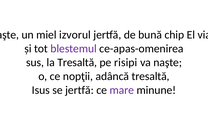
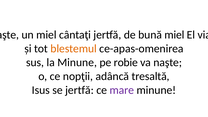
izvorul: izvorul -> cântaţi (75, 35)
bună chip: chip -> miel (174, 35)
blestemul colour: purple -> orange (74, 49)
la Tresaltă: Tresaltă -> Minune (77, 62)
risipi: risipi -> robie (126, 62)
